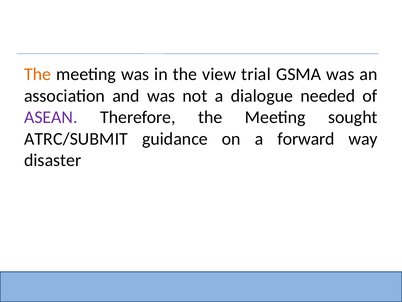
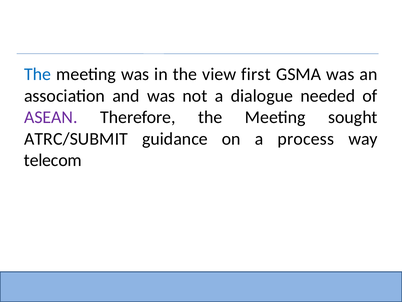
The colour: orange -> blue (38, 74)
trial: trial -> first (256, 74)
forward: forward -> process (306, 139)
disaster: disaster -> telecom (53, 160)
